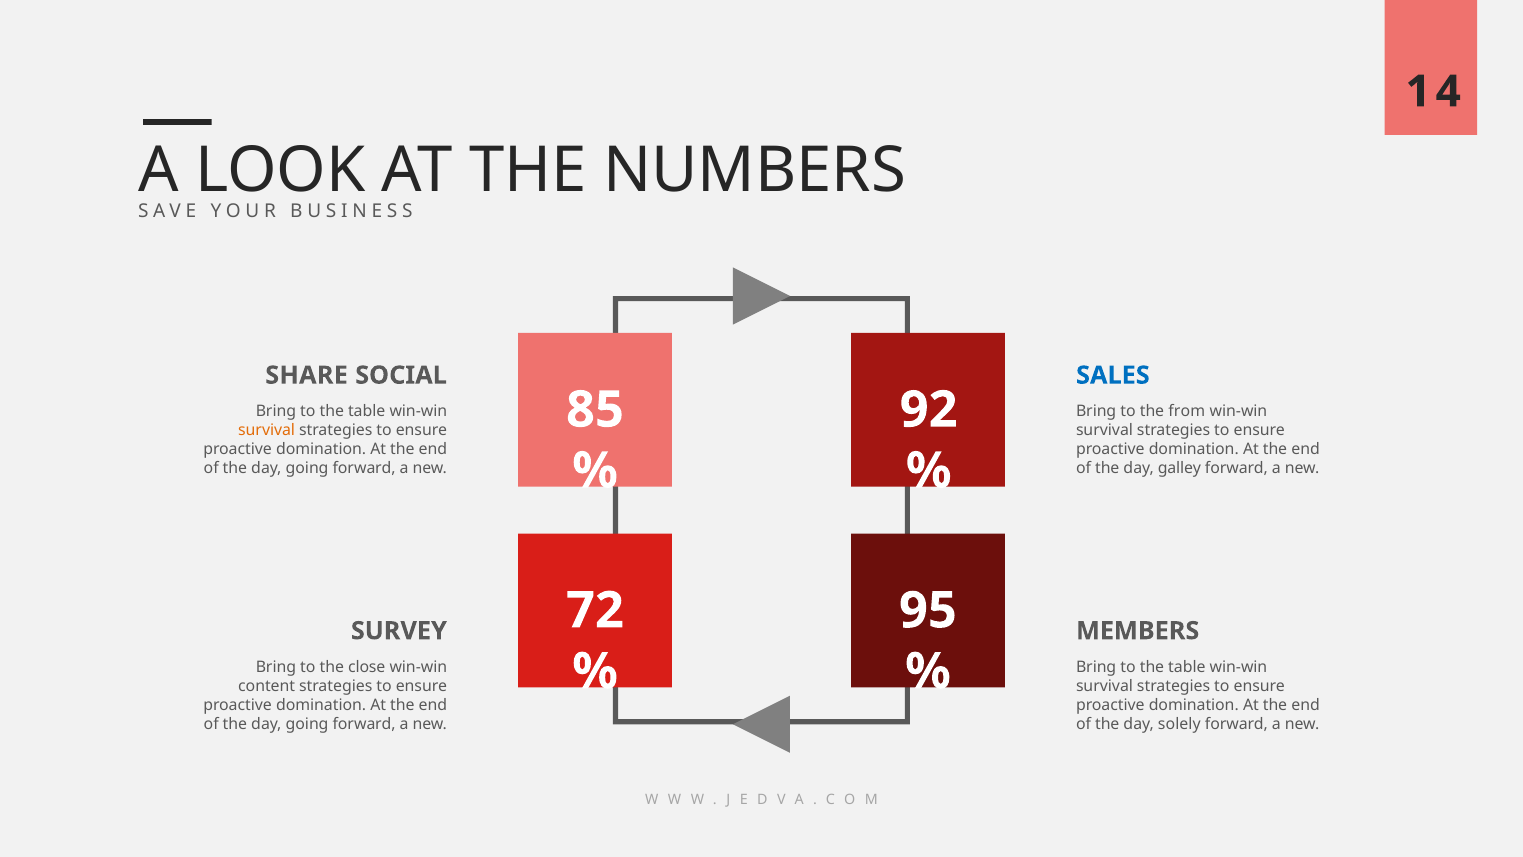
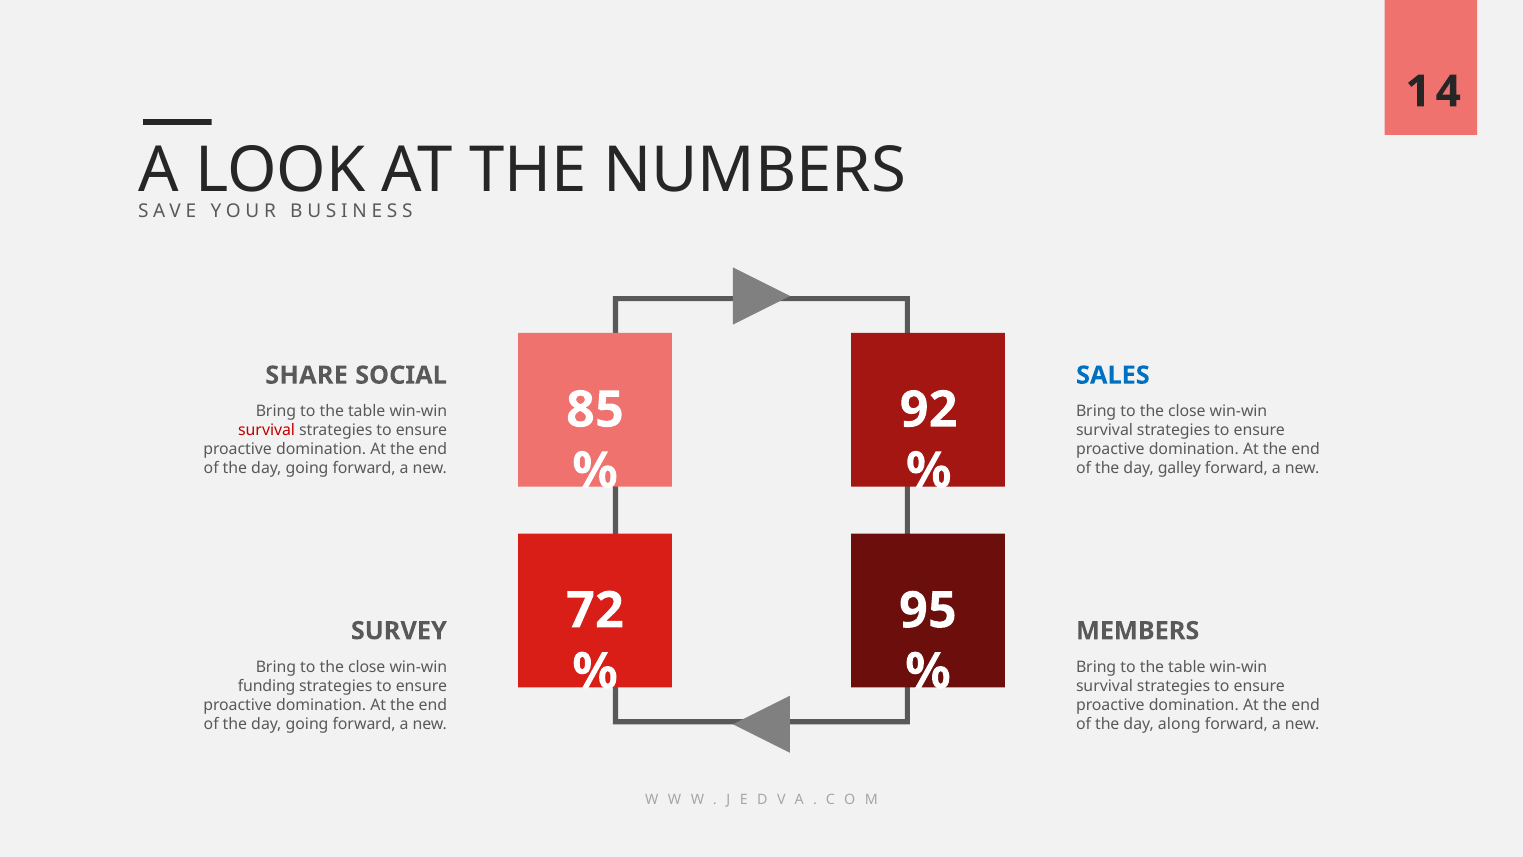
from: from -> close (1187, 411)
survival colour: orange -> red (267, 430)
content: content -> funding (267, 686)
solely: solely -> along (1179, 724)
